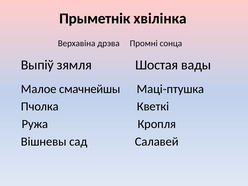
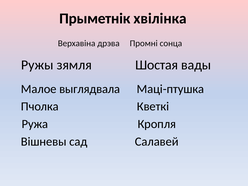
Выпіў: Выпіў -> Ружы (37, 65)
смачнейшы: смачнейшы -> выглядвала (90, 89)
